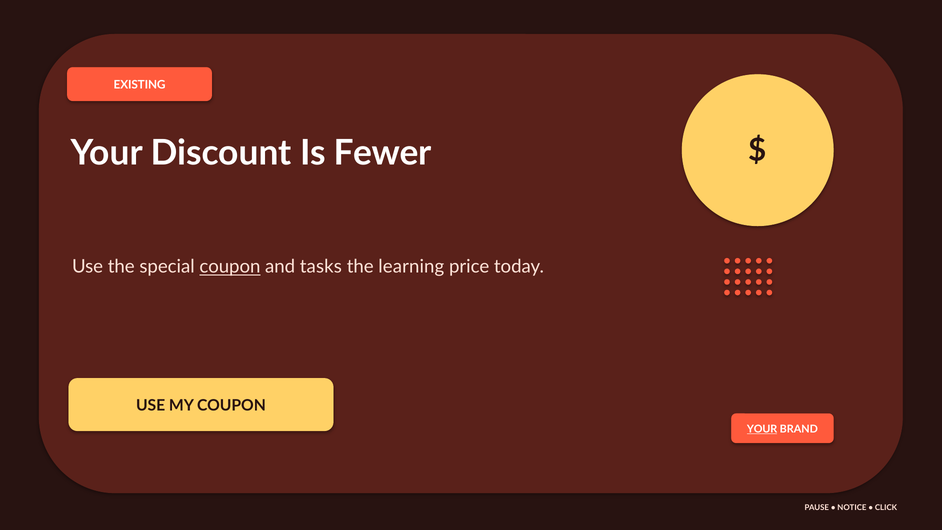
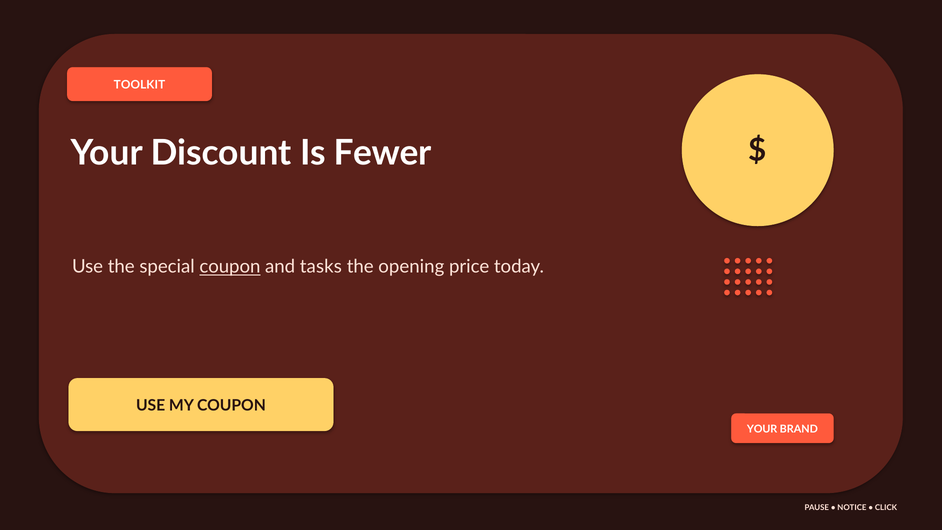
EXISTING: EXISTING -> TOOLKIT (139, 85)
learning: learning -> opening (411, 267)
YOUR underline: present -> none (762, 429)
